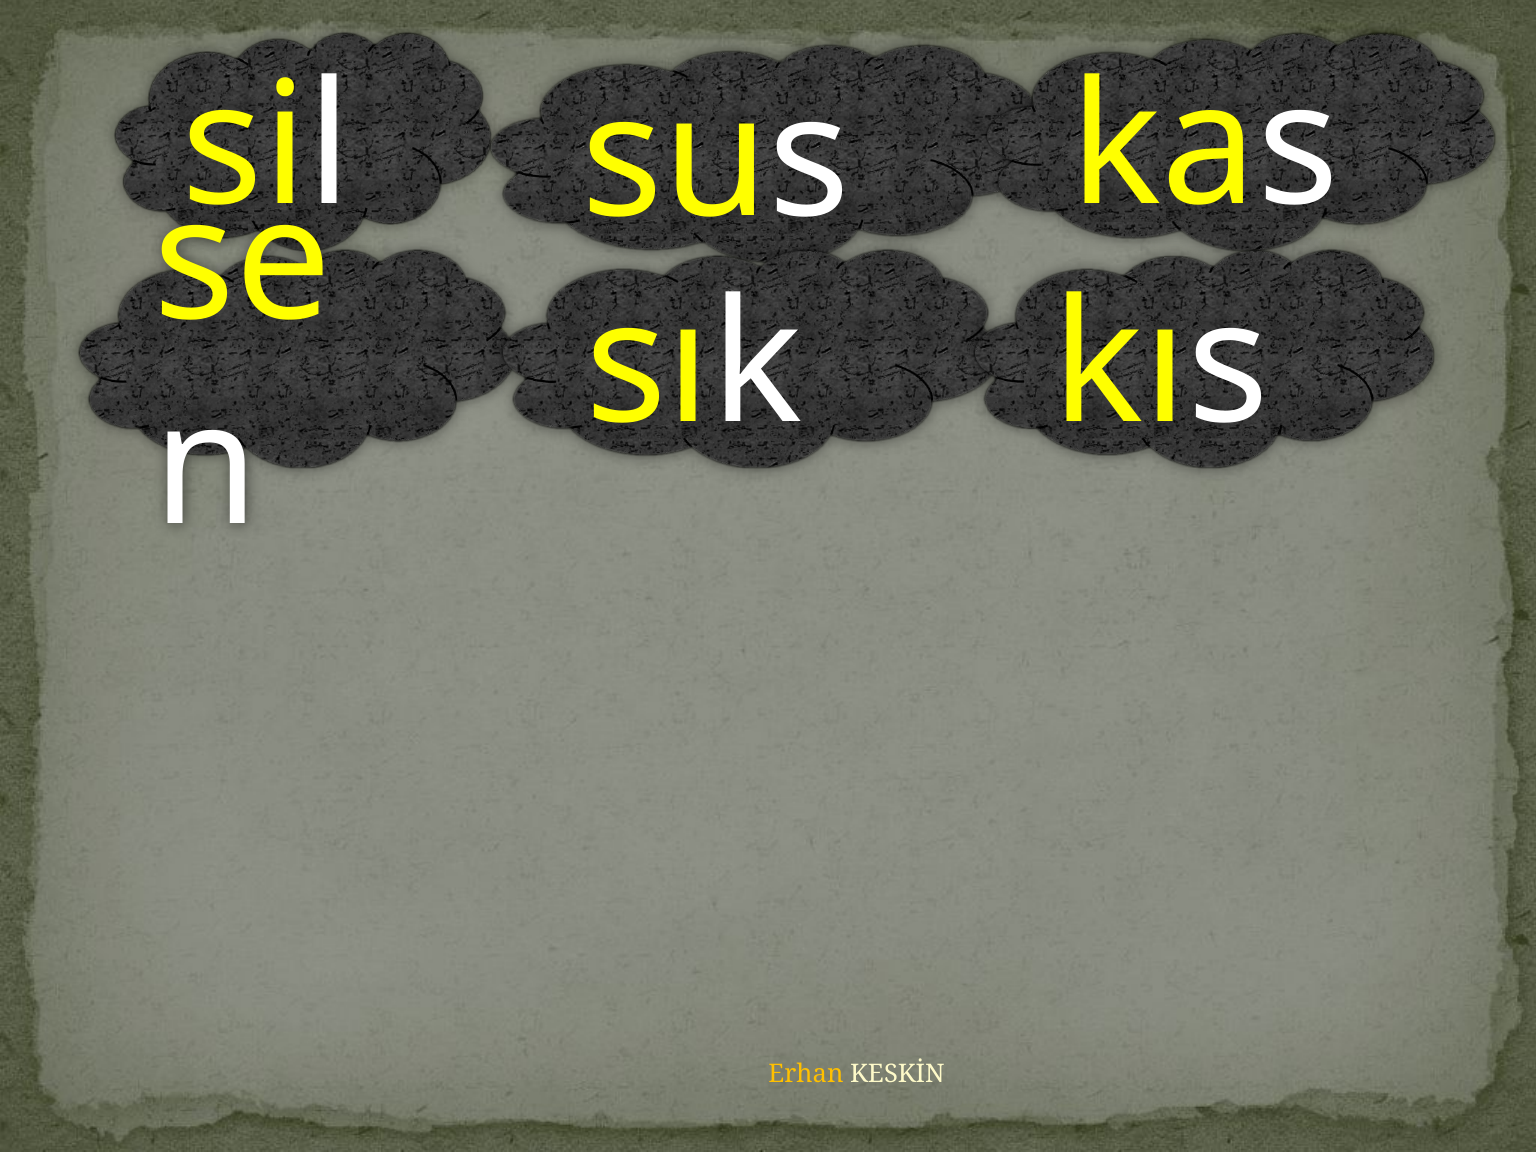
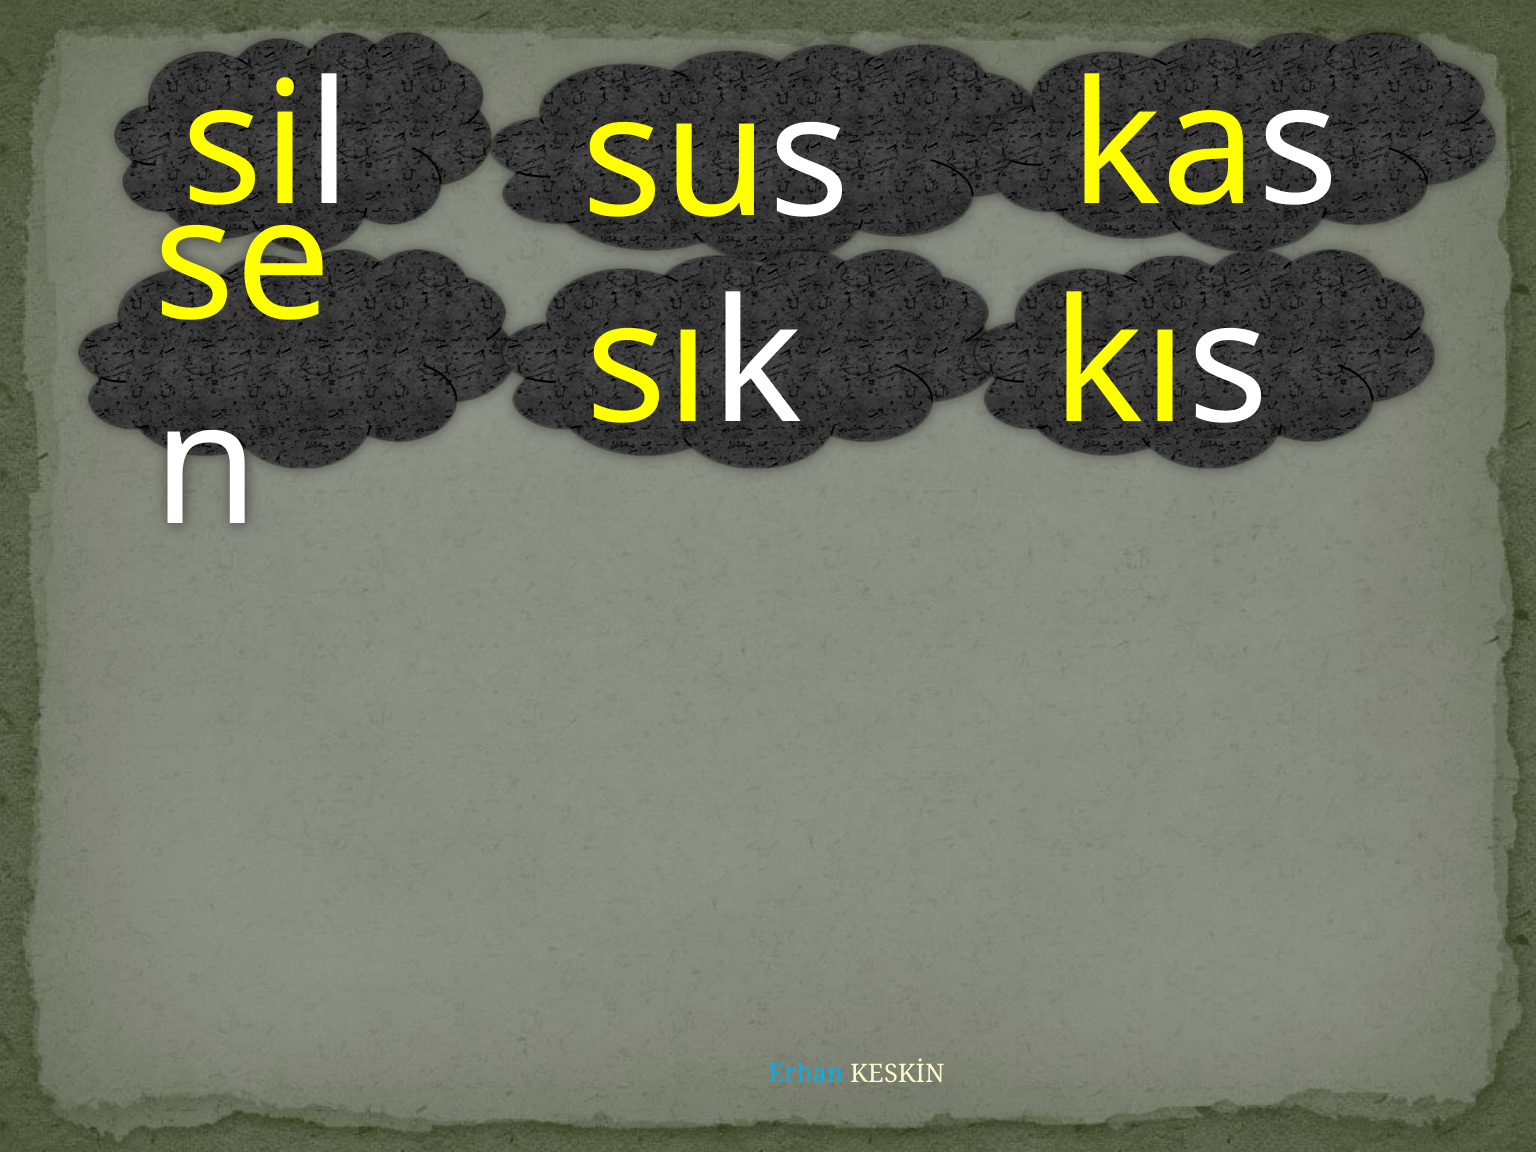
Erhan colour: yellow -> light blue (806, 1074)
